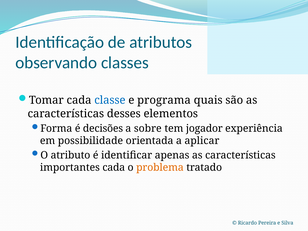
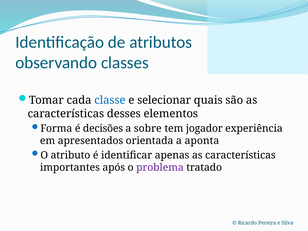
programa: programa -> selecionar (164, 100)
possibilidade: possibilidade -> apresentados (90, 141)
aplicar: aplicar -> aponta (202, 141)
importantes cada: cada -> após (114, 167)
problema colour: orange -> purple (160, 167)
